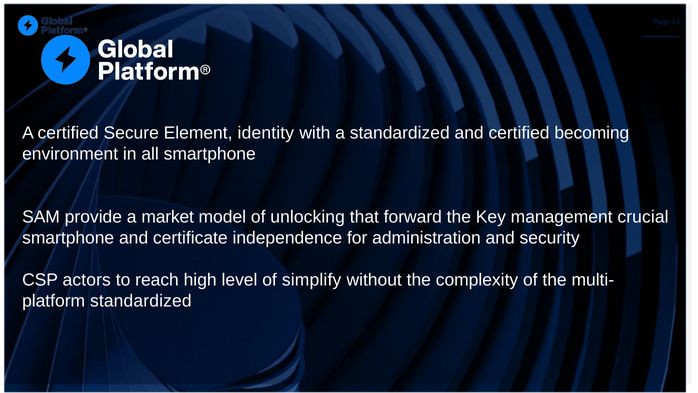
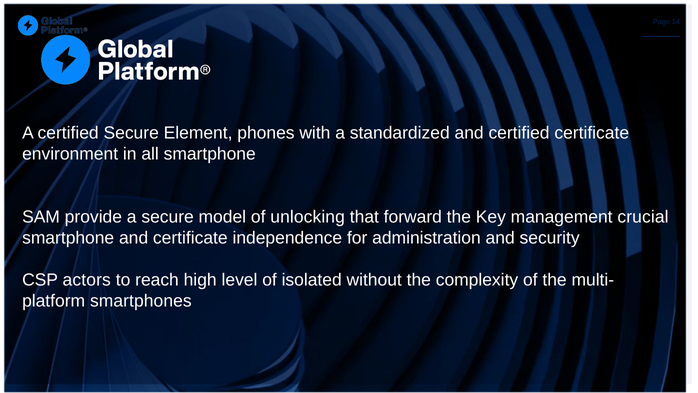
identity: identity -> phones (266, 133)
certified becoming: becoming -> certificate (592, 133)
a market: market -> secure (168, 217)
simplify: simplify -> isolated (312, 280)
standardized: standardized -> smartphones (141, 300)
